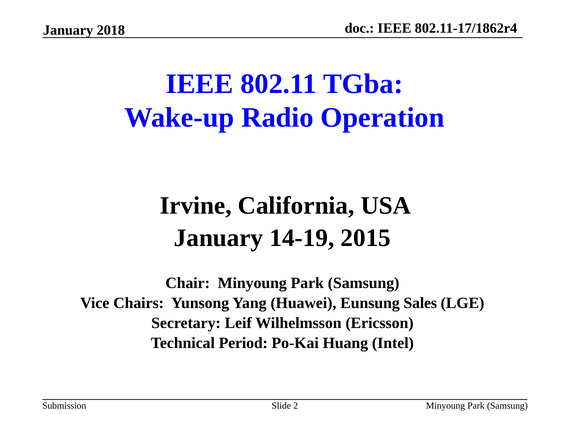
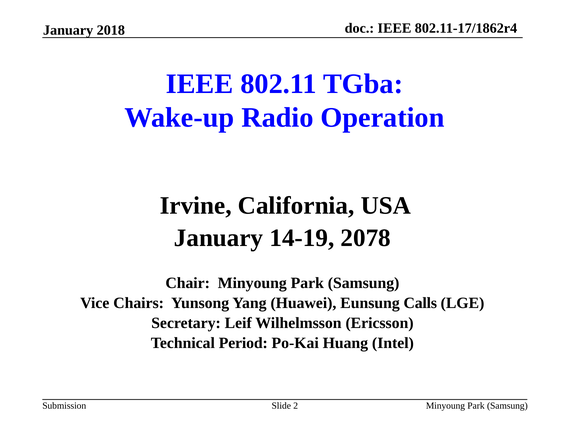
2015: 2015 -> 2078 (366, 238)
Sales: Sales -> Calls (420, 304)
